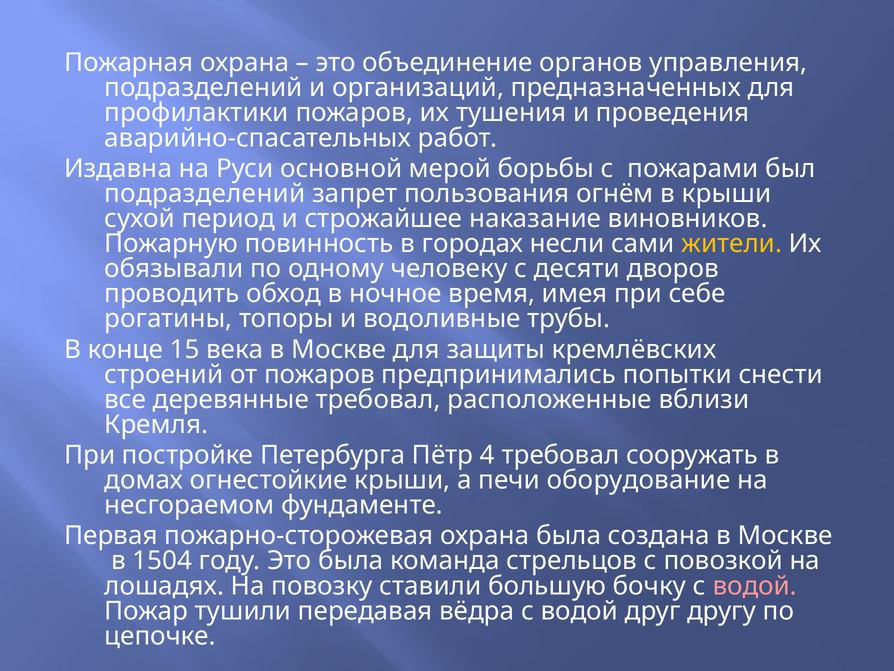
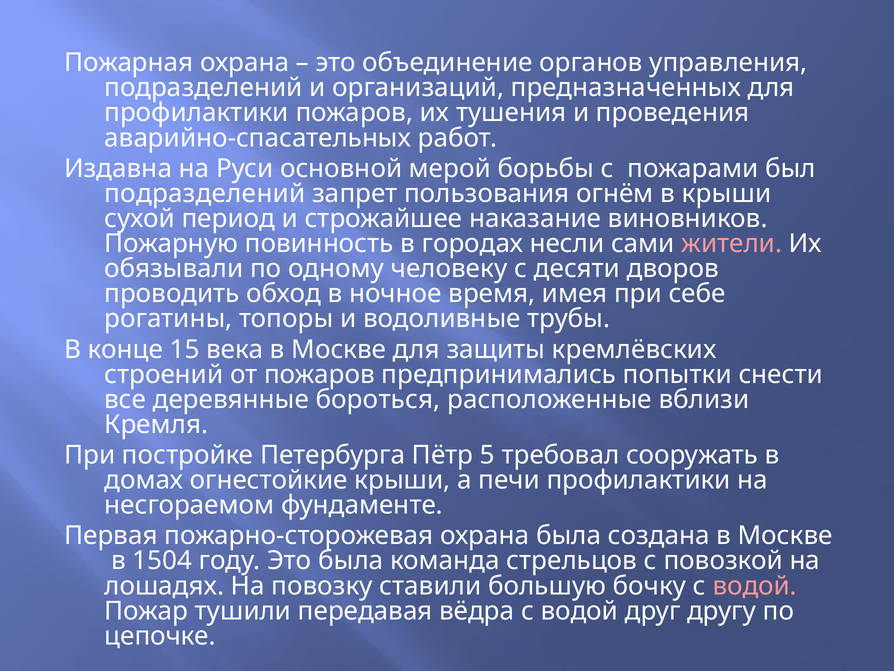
жители colour: yellow -> pink (732, 243)
деревянные требовал: требовал -> бороться (378, 399)
4: 4 -> 5 (487, 455)
печи оборудование: оборудование -> профилактики (639, 480)
